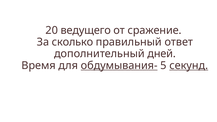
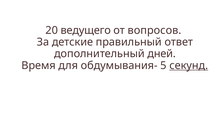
сражение: сражение -> вопросов (154, 30)
сколько: сколько -> детские (72, 42)
обдумывания- underline: present -> none (119, 65)
